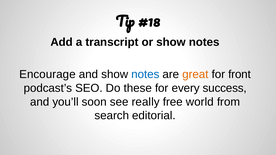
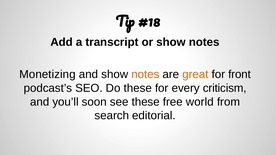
Encourage: Encourage -> Monetizing (47, 74)
notes colour: blue -> orange (145, 74)
success: success -> criticism (225, 88)
see really: really -> these (146, 102)
